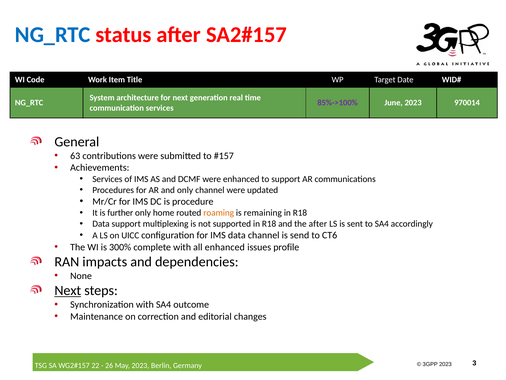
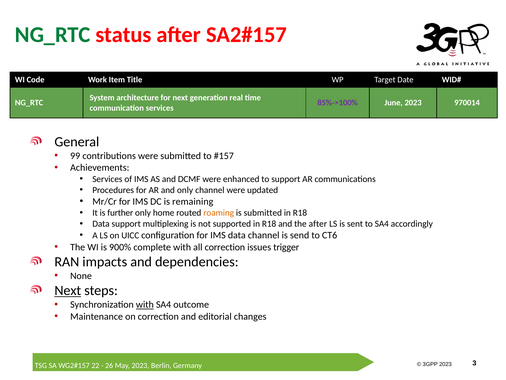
NG_RTC colour: blue -> green (53, 35)
63: 63 -> 99 (75, 156)
procedure: procedure -> remaining (193, 201)
is remaining: remaining -> submitted (263, 213)
300%: 300% -> 900% (120, 247)
all enhanced: enhanced -> correction (225, 247)
profile: profile -> trigger (286, 247)
with underline: none -> present (145, 304)
